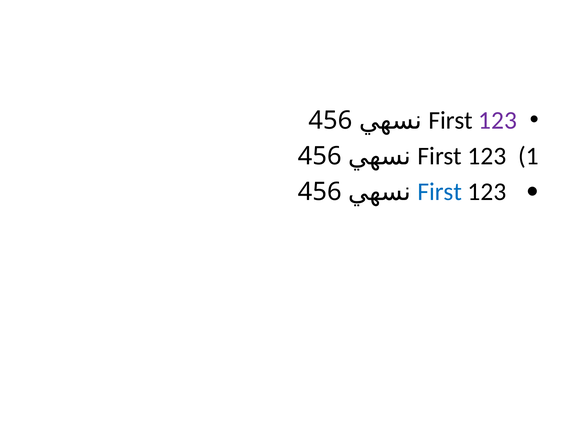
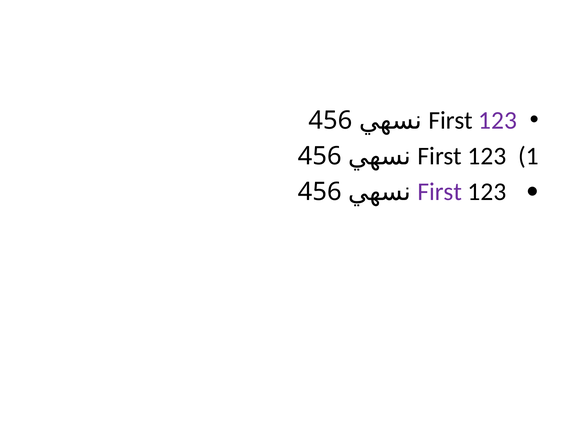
First colour: blue -> purple (440, 192)
